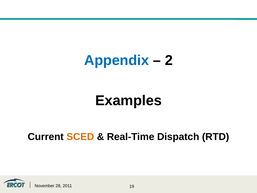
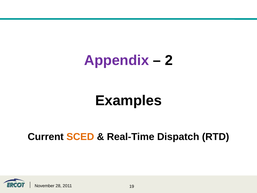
Appendix colour: blue -> purple (117, 60)
